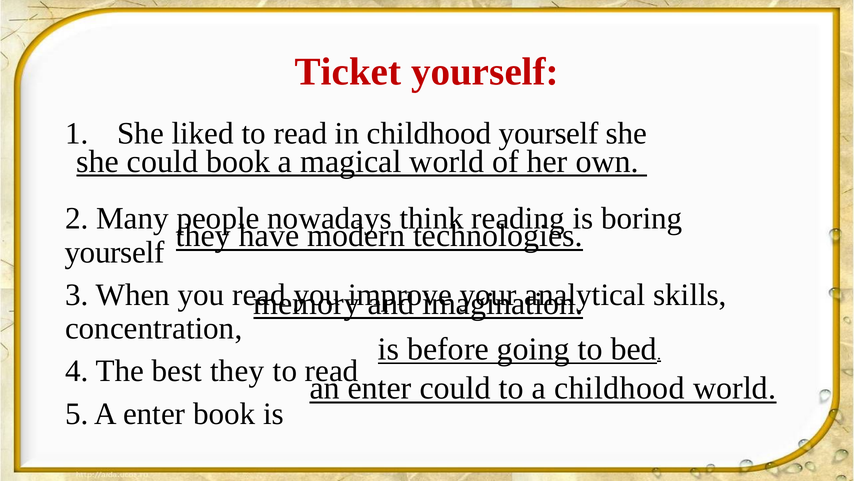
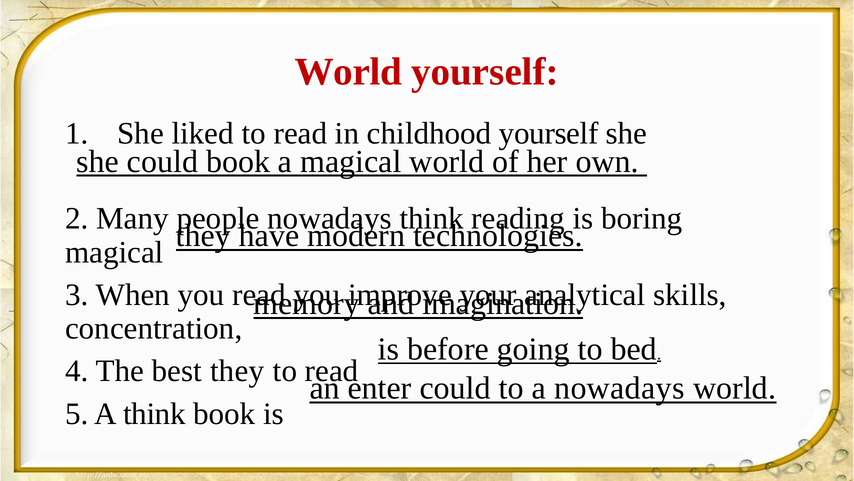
Ticket: Ticket -> World (348, 72)
yourself: yourself -> magical (114, 252)
a childhood: childhood -> nowadays (619, 388)
A enter: enter -> think (154, 413)
